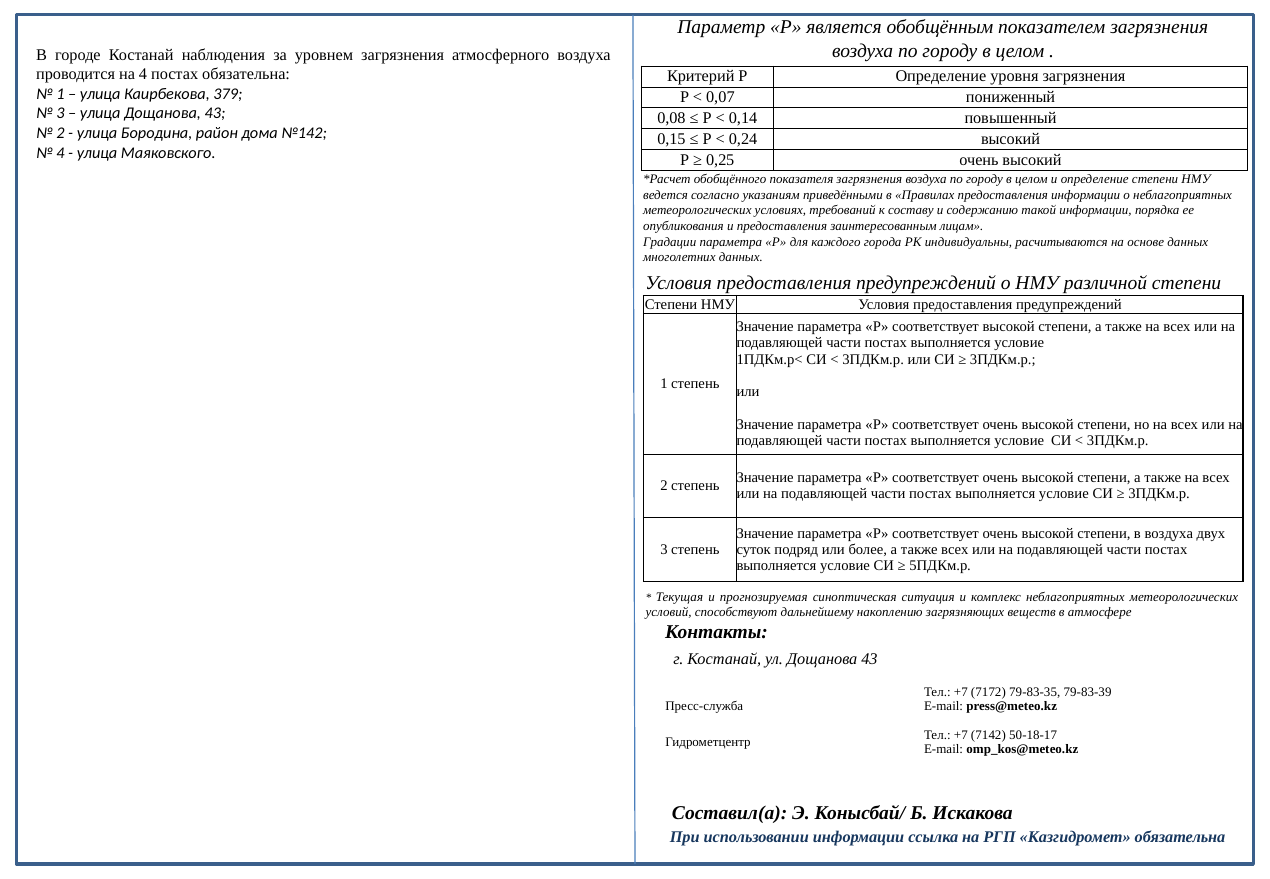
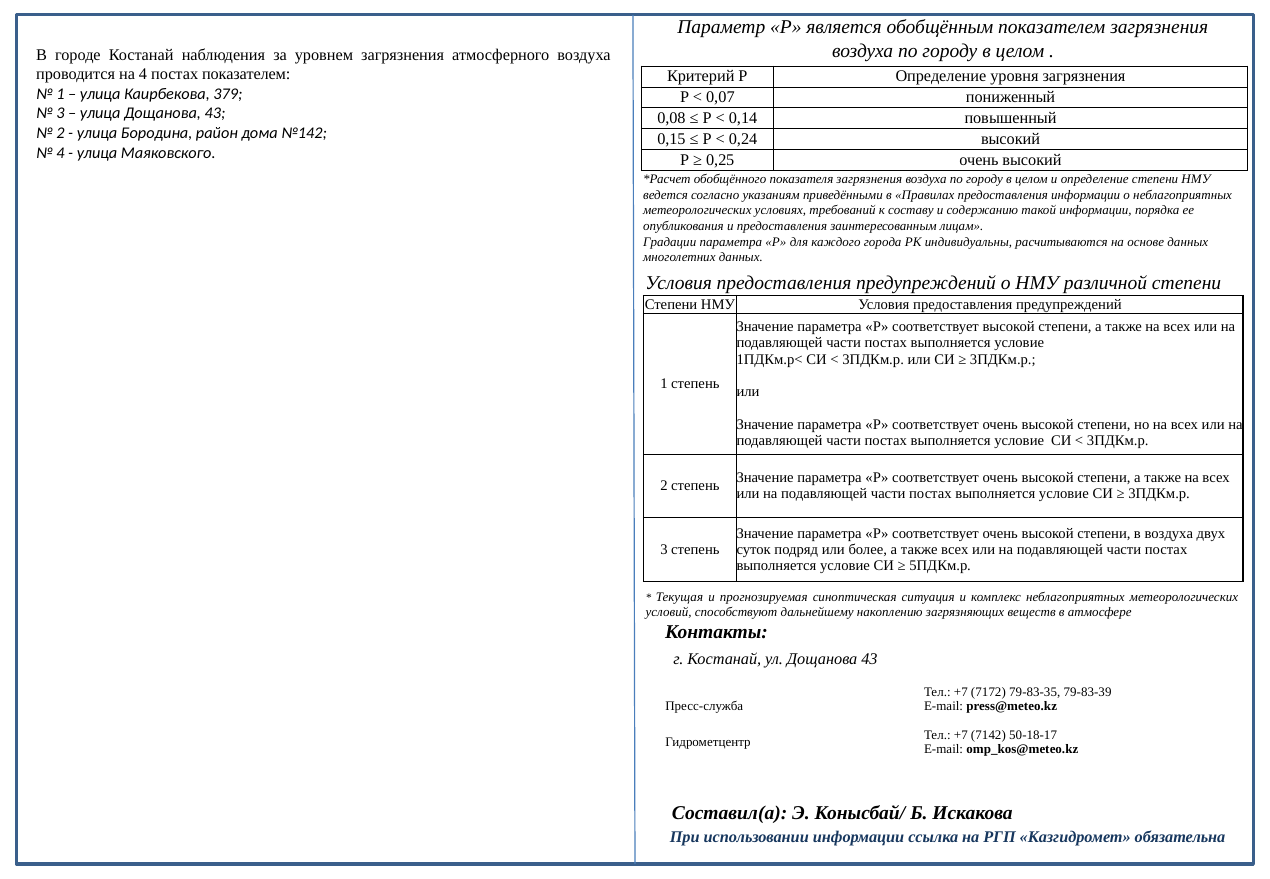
постах обязательна: обязательна -> показателем (246, 74)
